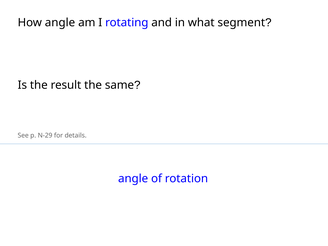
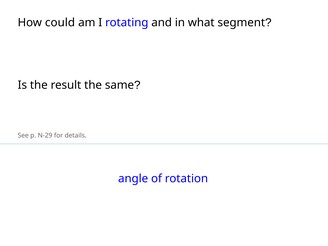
How angle: angle -> could (60, 23)
